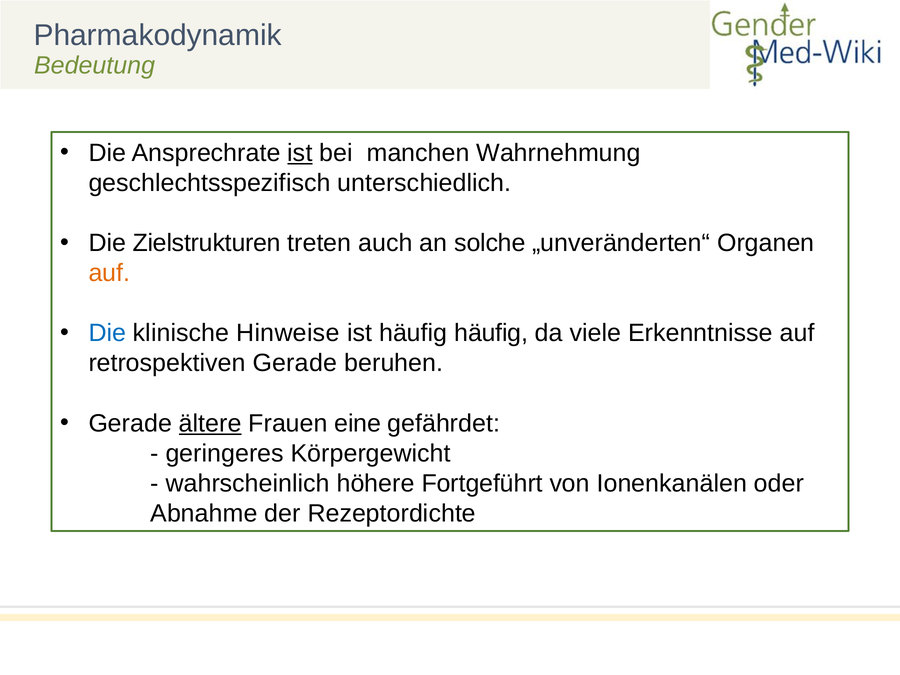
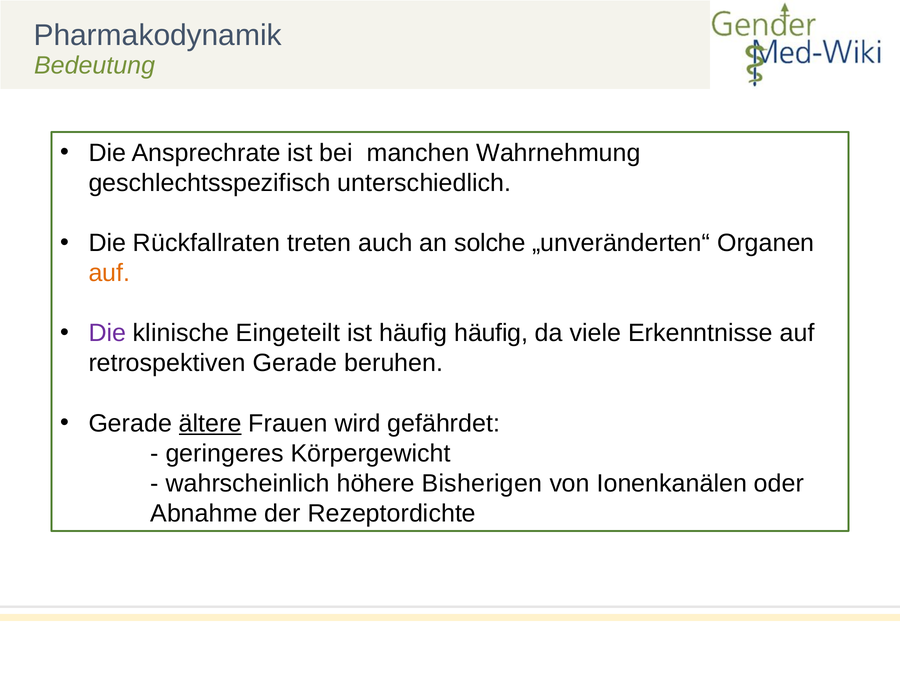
ist underline: present -> none (300, 153)
Zielstrukturen: Zielstrukturen -> Rückfallraten (207, 243)
Die colour: blue -> purple (107, 333)
Hinweise: Hinweise -> Eingeteilt (288, 333)
eine: eine -> wird (358, 423)
Fortgeführt: Fortgeführt -> Bisherigen (482, 483)
